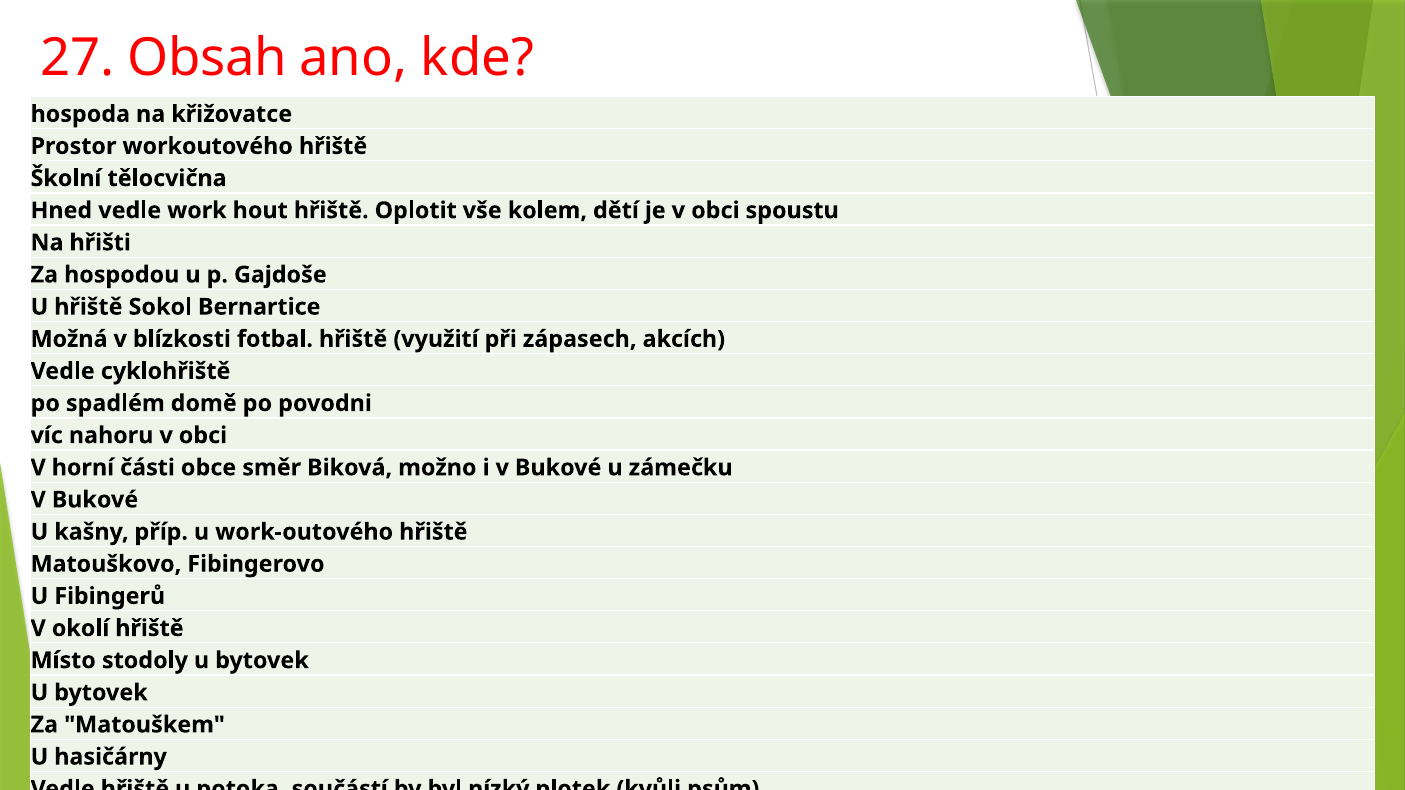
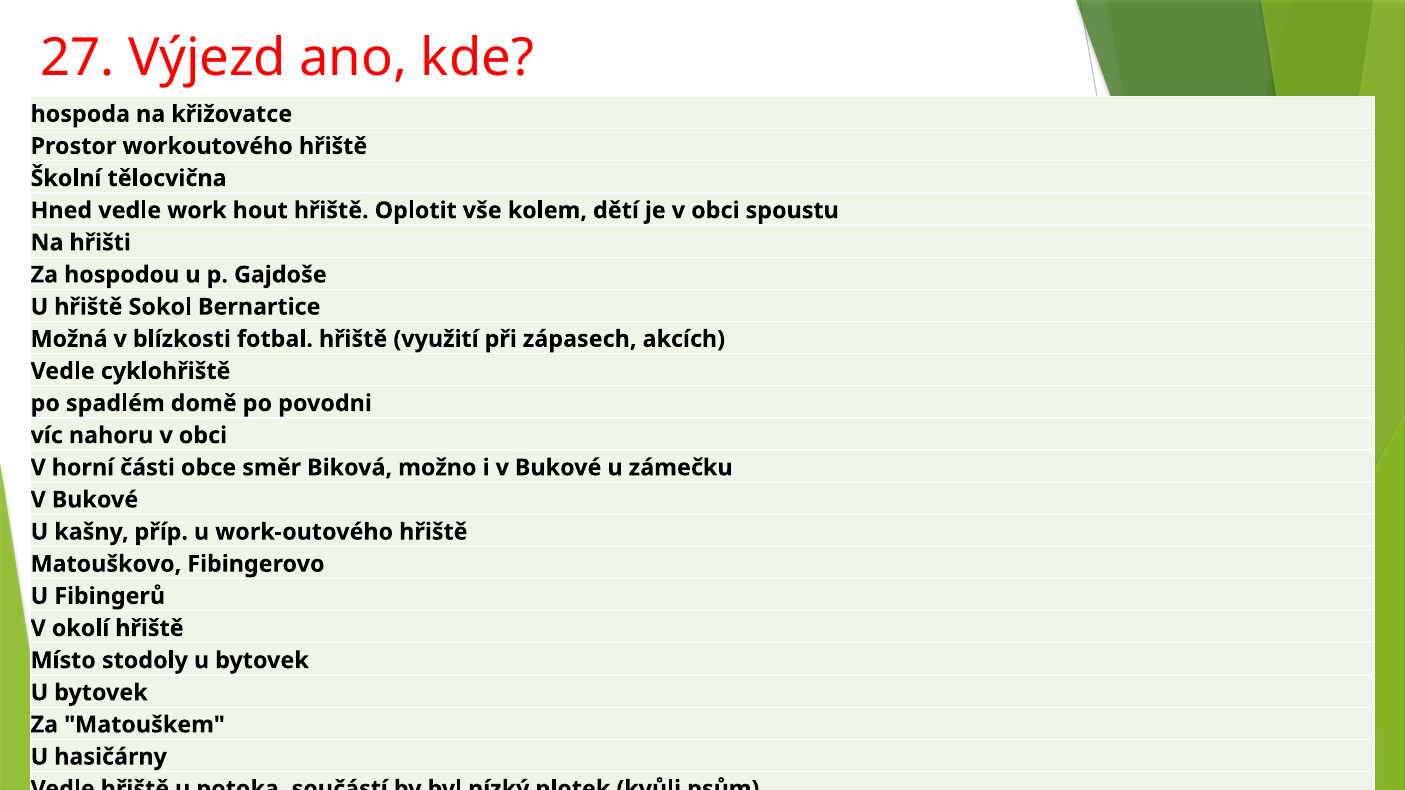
Obsah: Obsah -> Výjezd (207, 58)
